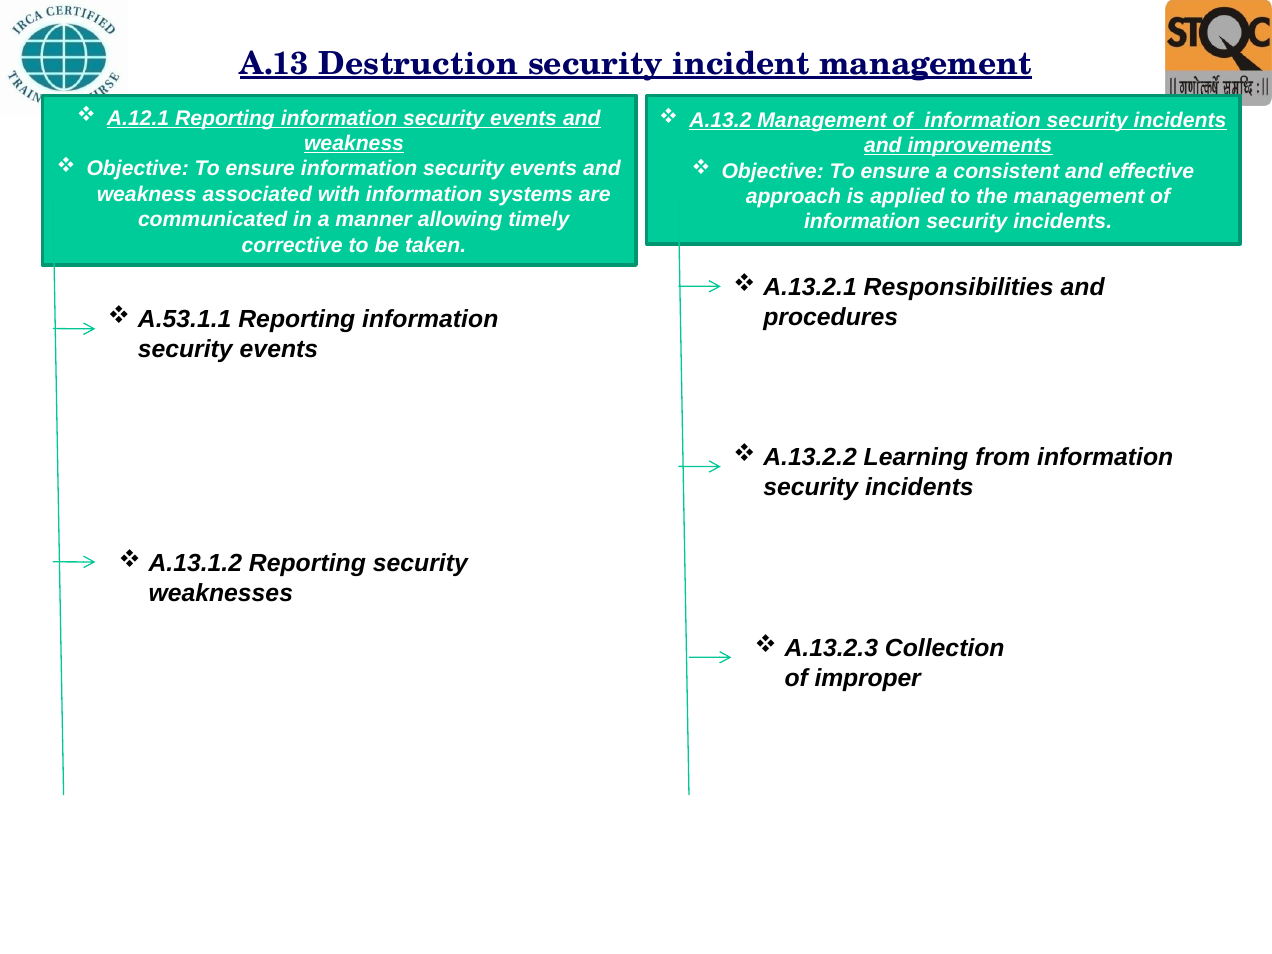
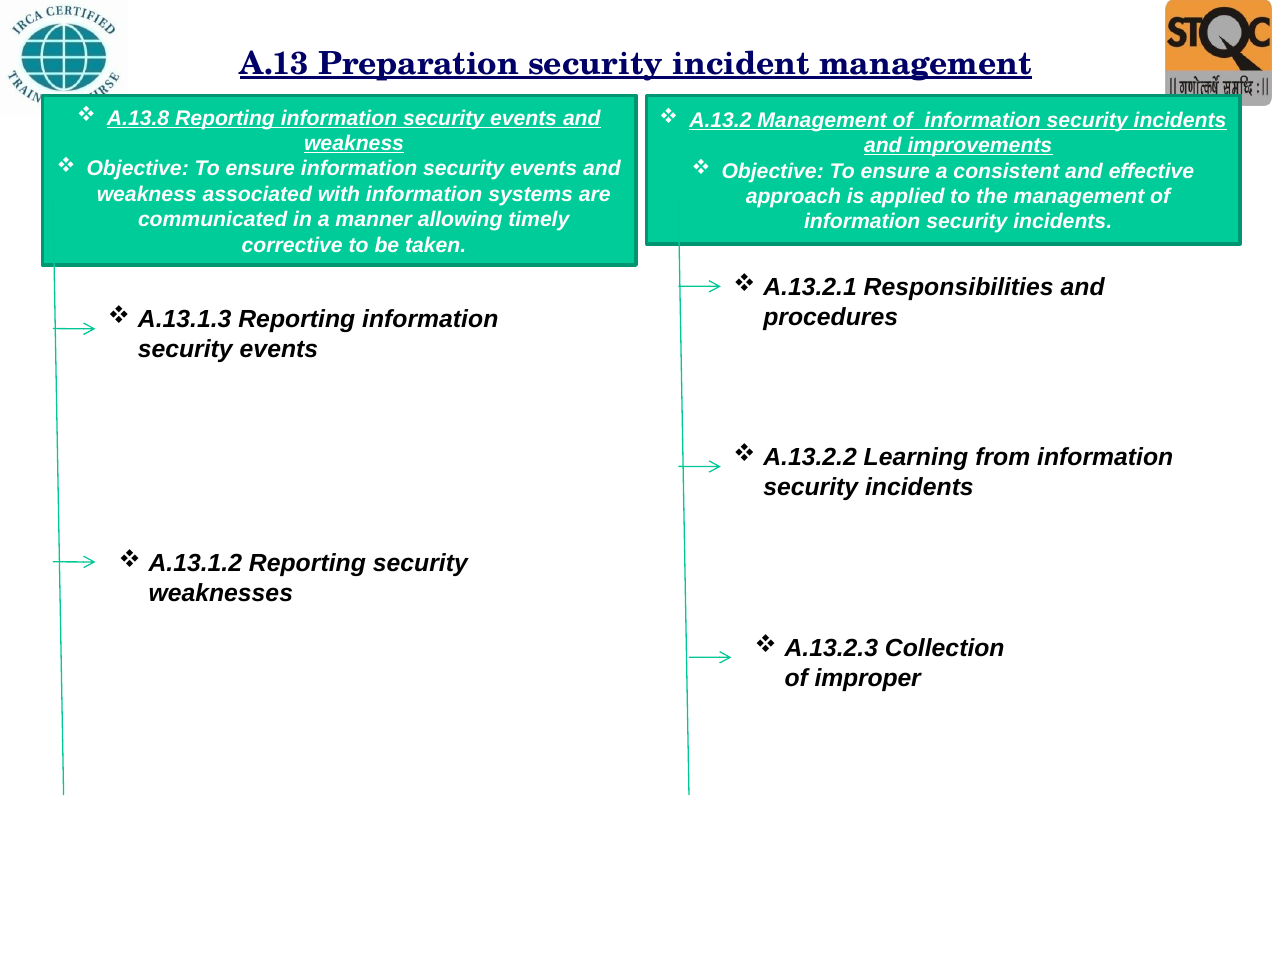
Destruction: Destruction -> Preparation (419, 64)
A.12.1: A.12.1 -> A.13.8 (138, 118)
A.53.1.1: A.53.1.1 -> A.13.1.3 (185, 320)
